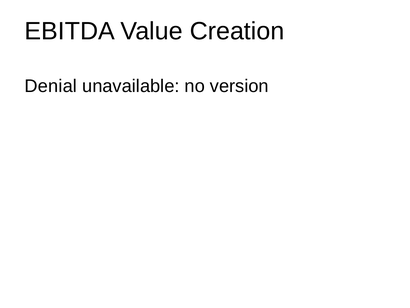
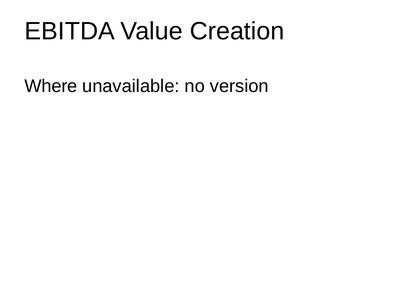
Denial: Denial -> Where (51, 86)
